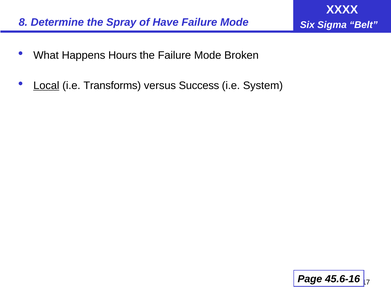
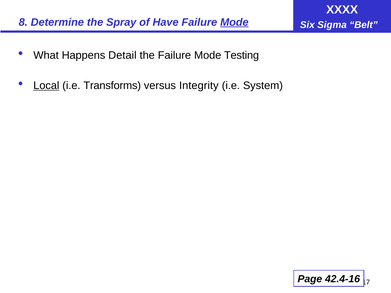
Mode underline: none -> present (234, 22)
Hours: Hours -> Detail (122, 55)
Broken: Broken -> Testing (242, 55)
Success: Success -> Integrity (199, 86)
45.6-16: 45.6-16 -> 42.4-16 (342, 279)
